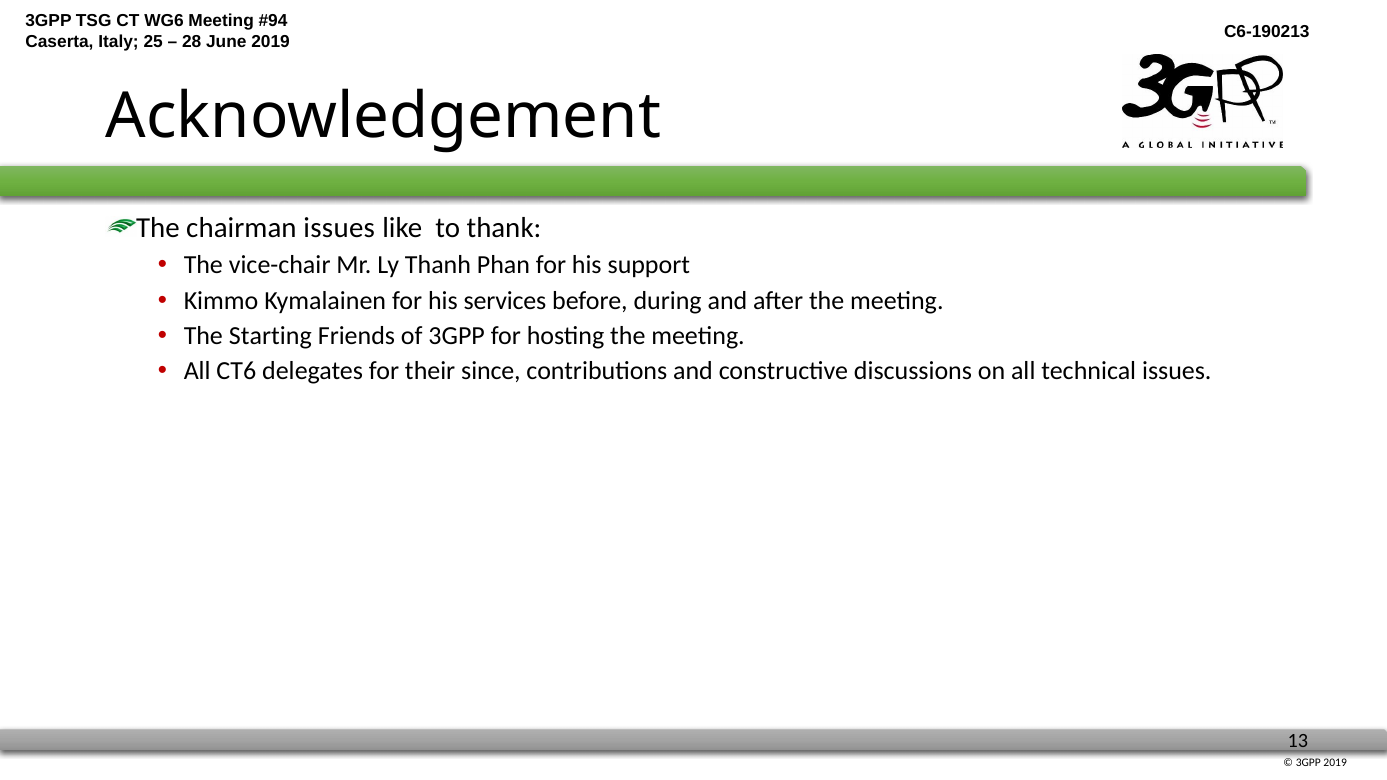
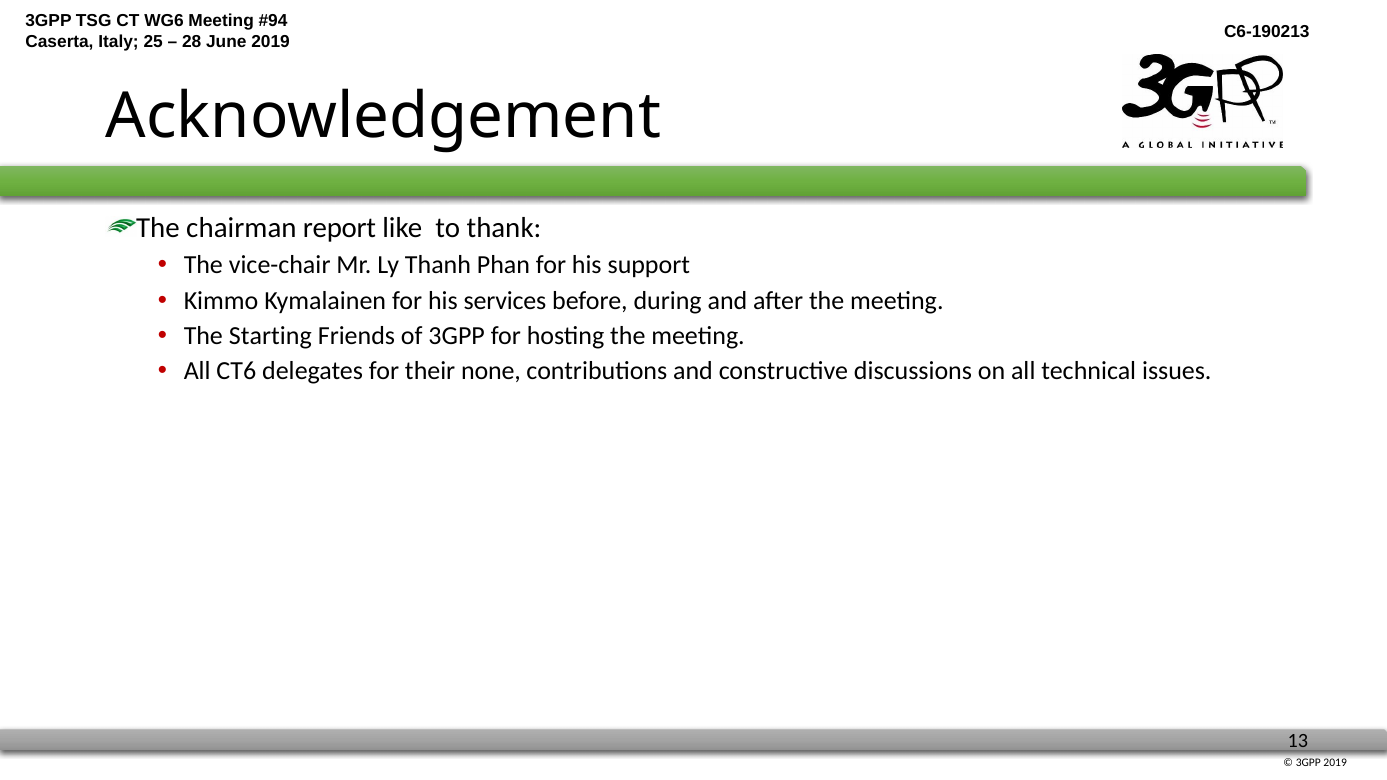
chairman issues: issues -> report (340, 228)
since: since -> none (491, 371)
